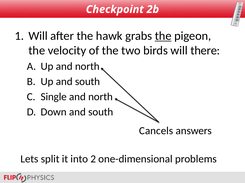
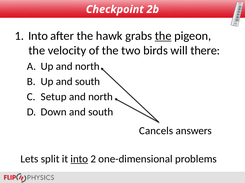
Will: Will -> Into (38, 36)
Single: Single -> Setup (54, 97)
into underline: none -> present (79, 159)
